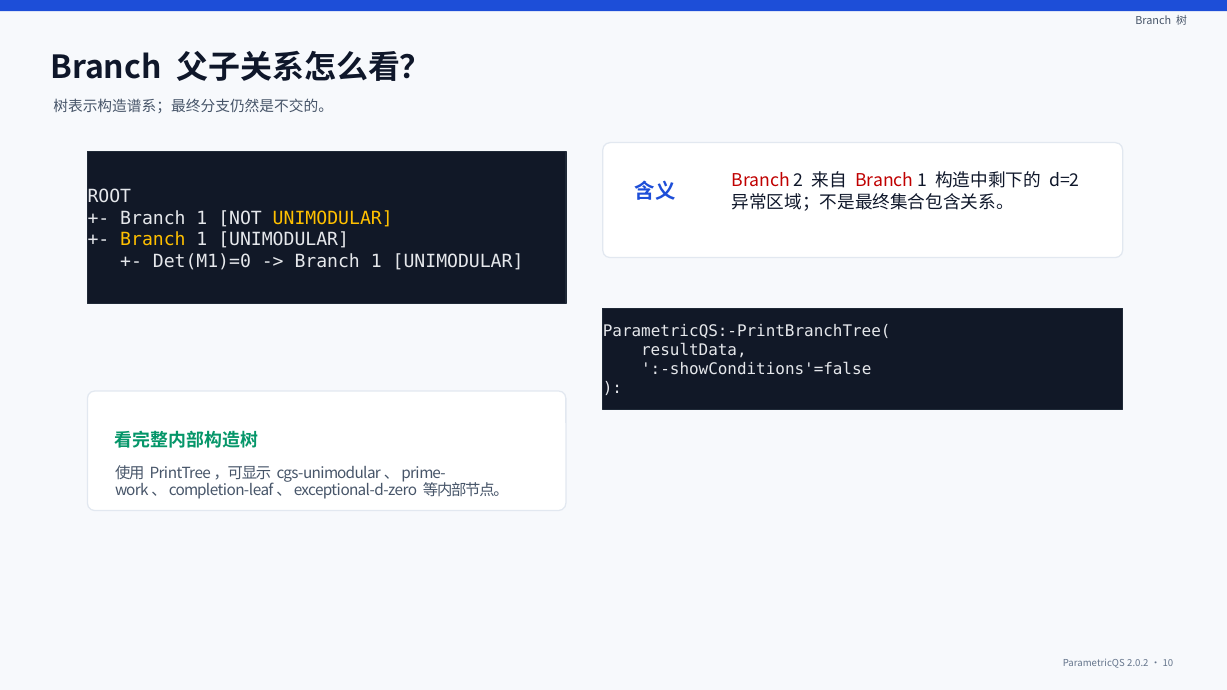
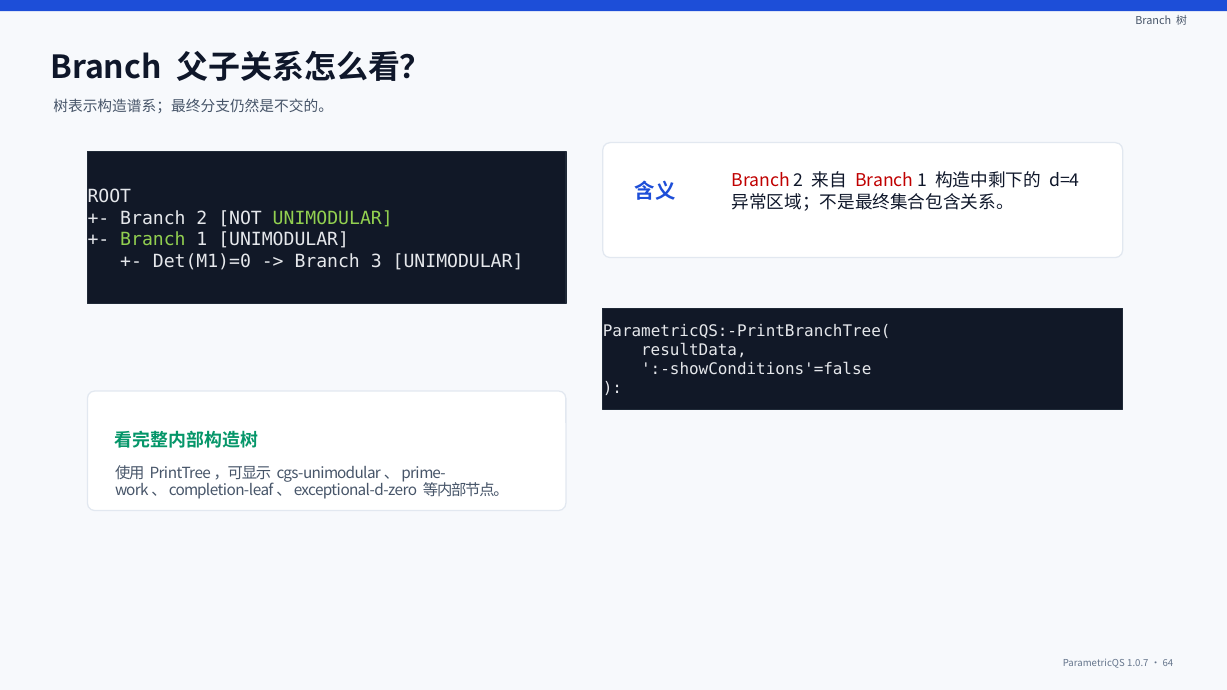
d=2: d=2 -> d=4 (1064, 181)
1: 1 -> 2 (202, 218)
UNIMODULAR colour: yellow -> light green (333, 218)
Branch colour: yellow -> light green (153, 240)
1: 1 -> 3 (376, 262)
2.0.2: 2.0.2 -> 1.0.7 (1138, 663)
10: 10 -> 64 (1168, 663)
